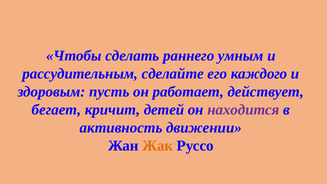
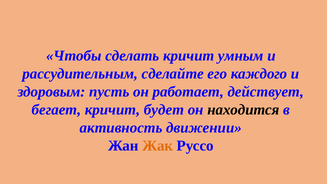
сделать раннего: раннего -> кричит (189, 56)
детей: детей -> будет (164, 110)
находится colour: purple -> black (243, 110)
